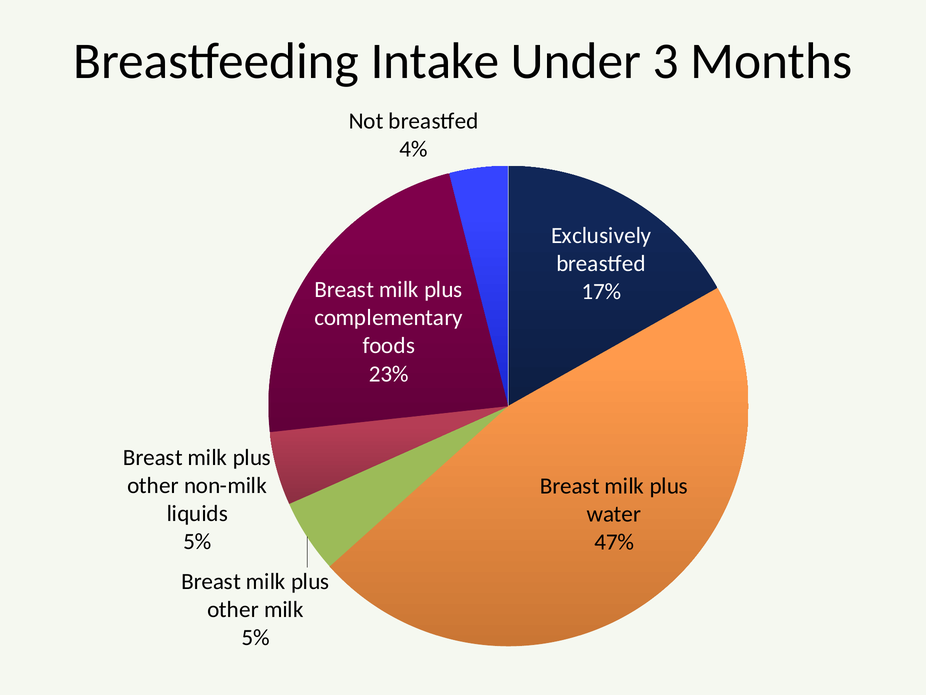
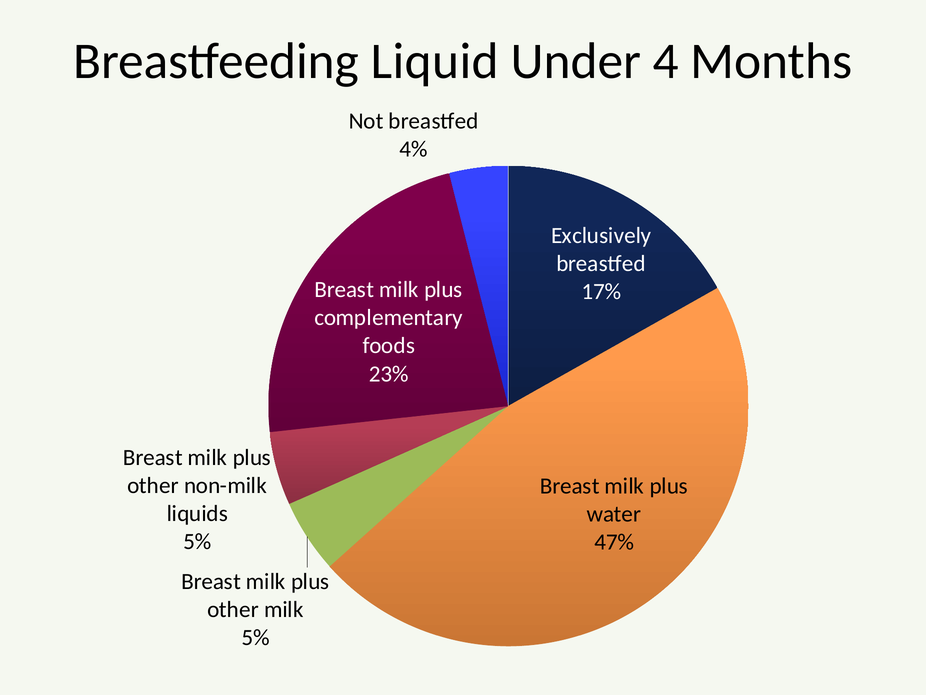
Intake: Intake -> Liquid (435, 61)
3: 3 -> 4 (666, 61)
